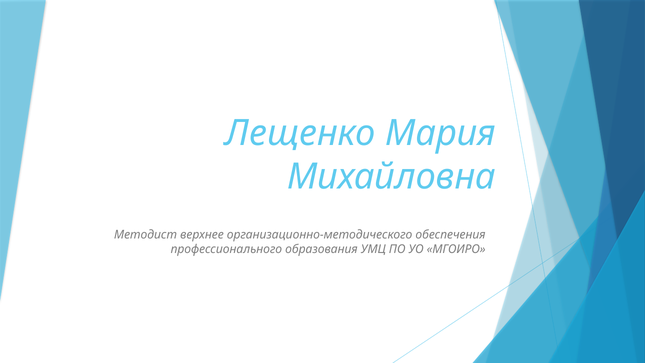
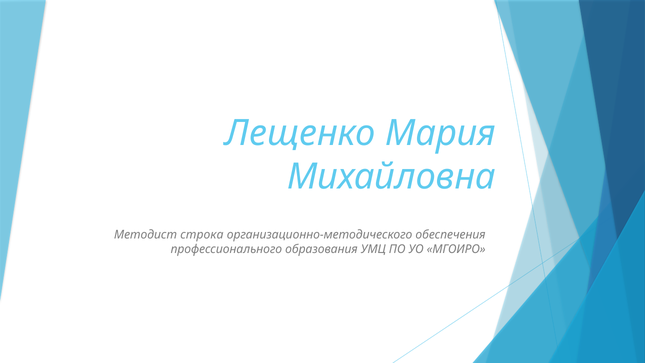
верхнее: верхнее -> строка (202, 234)
